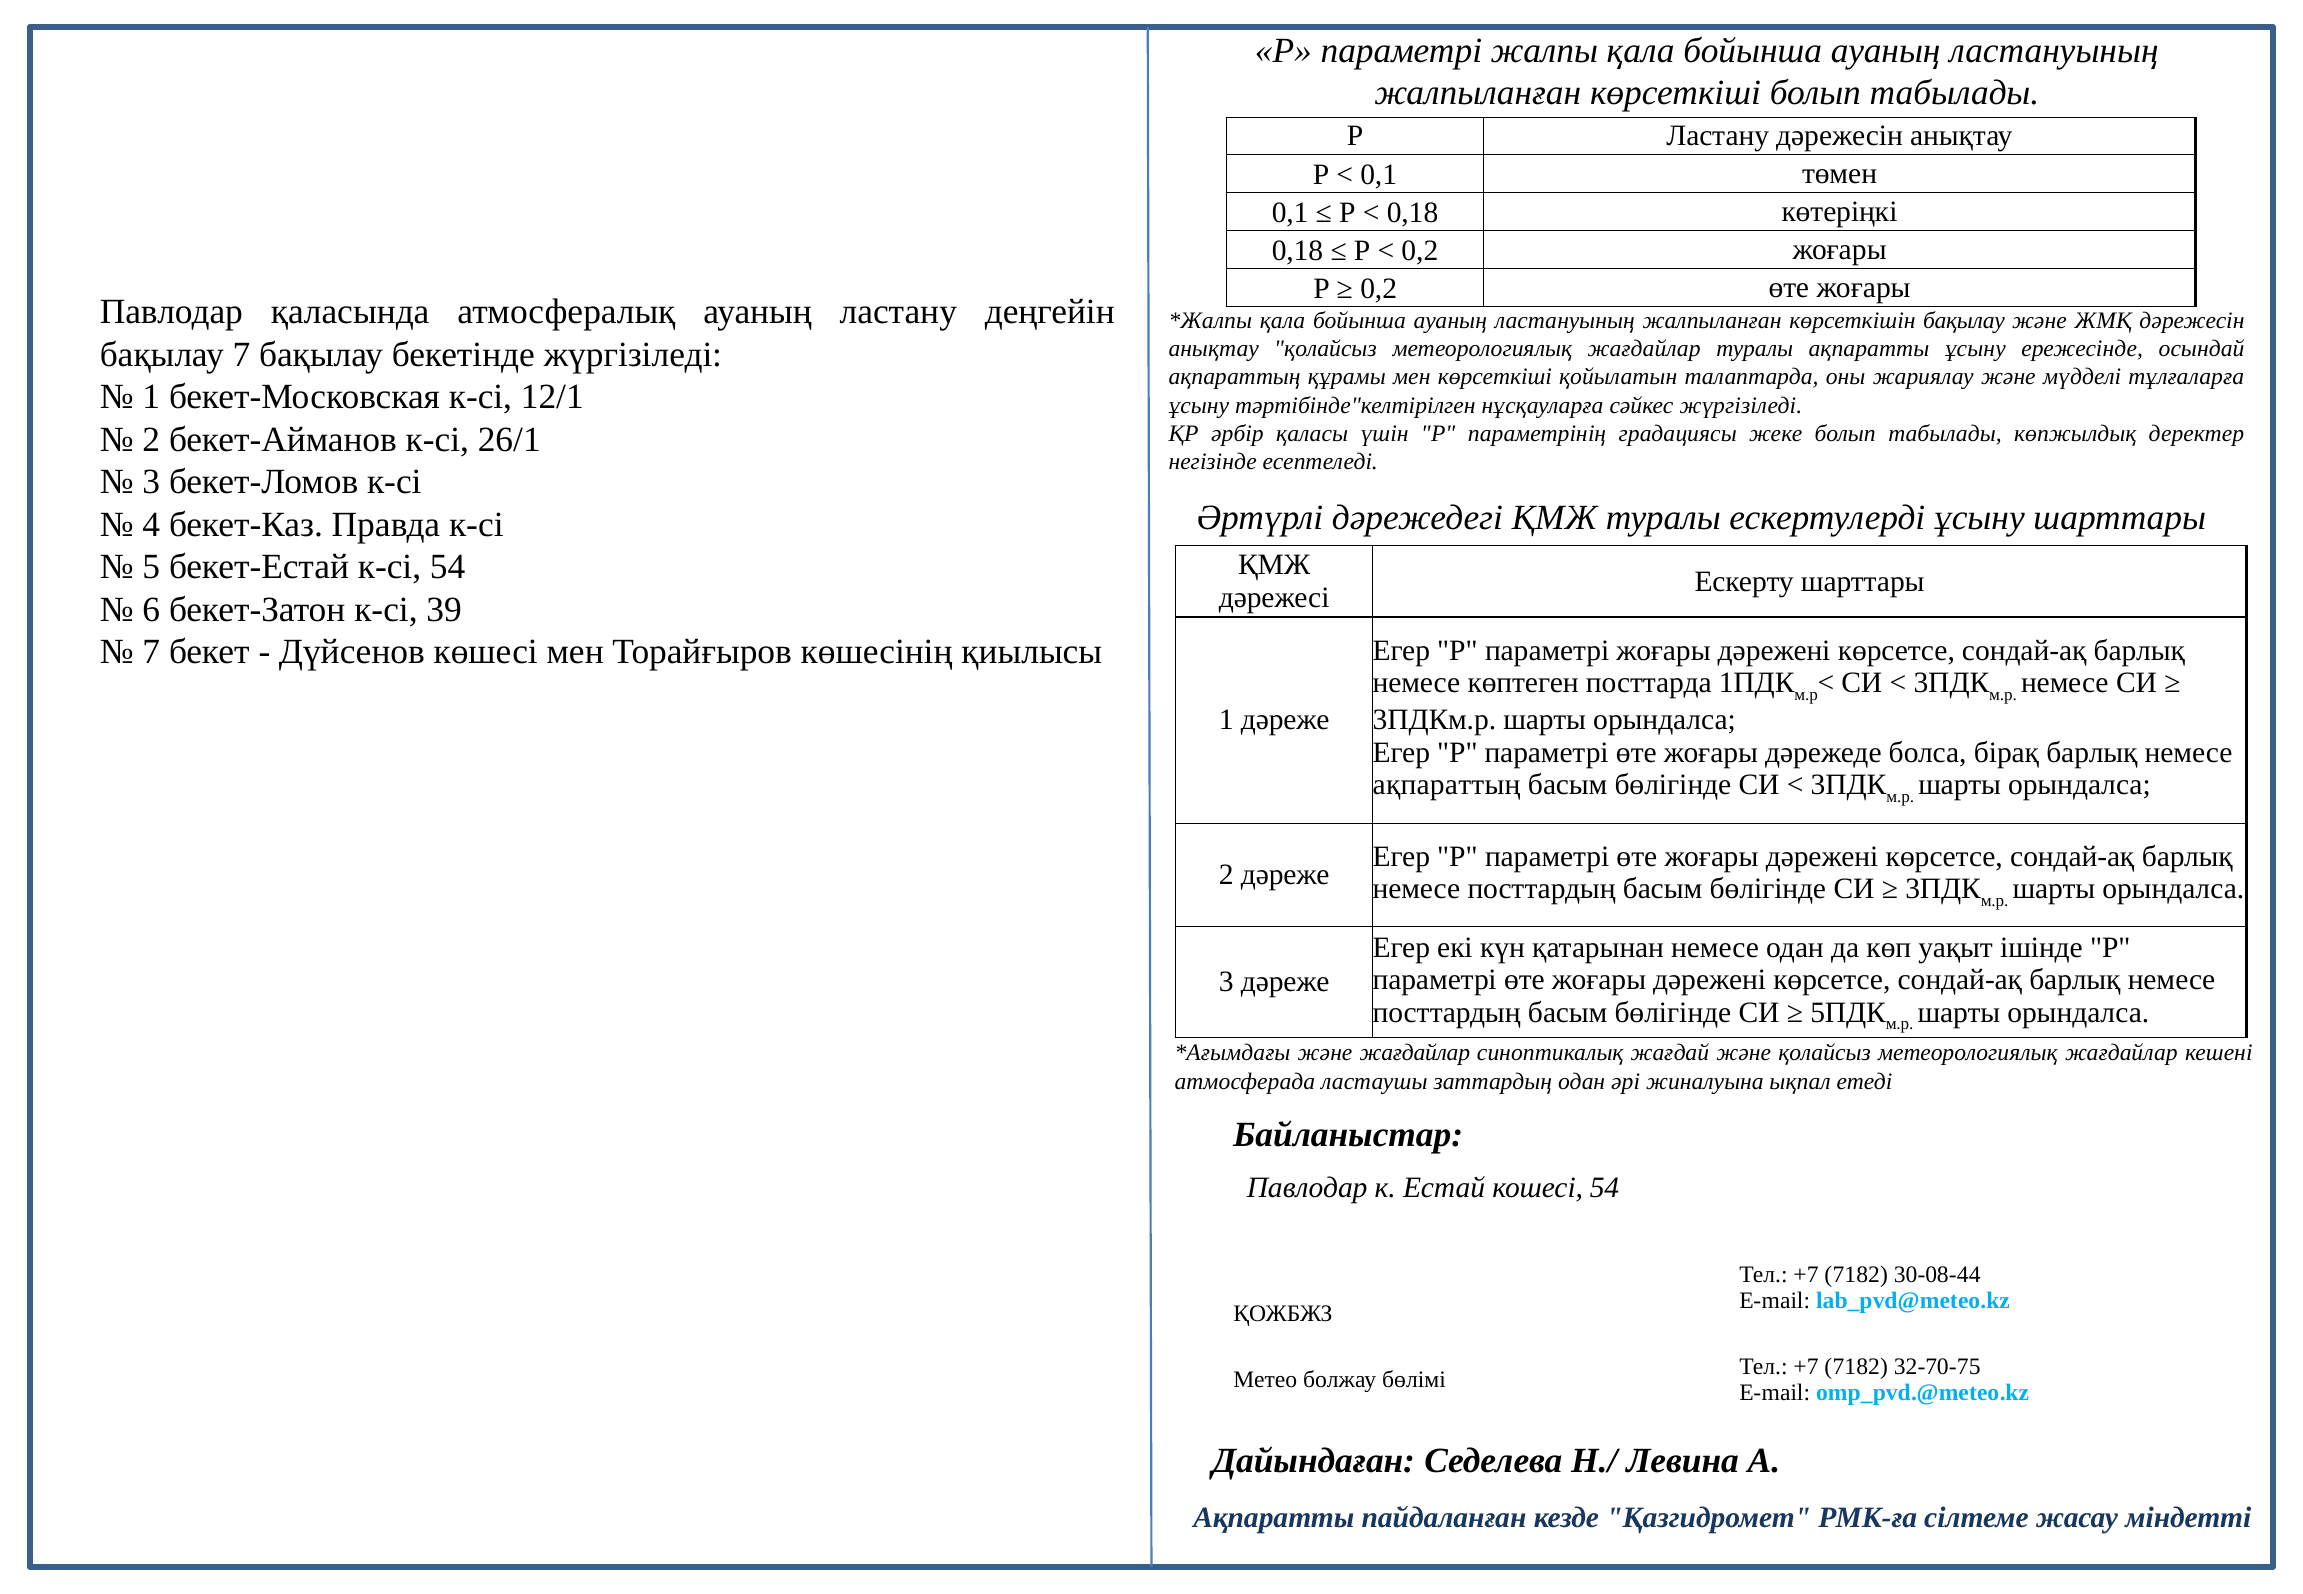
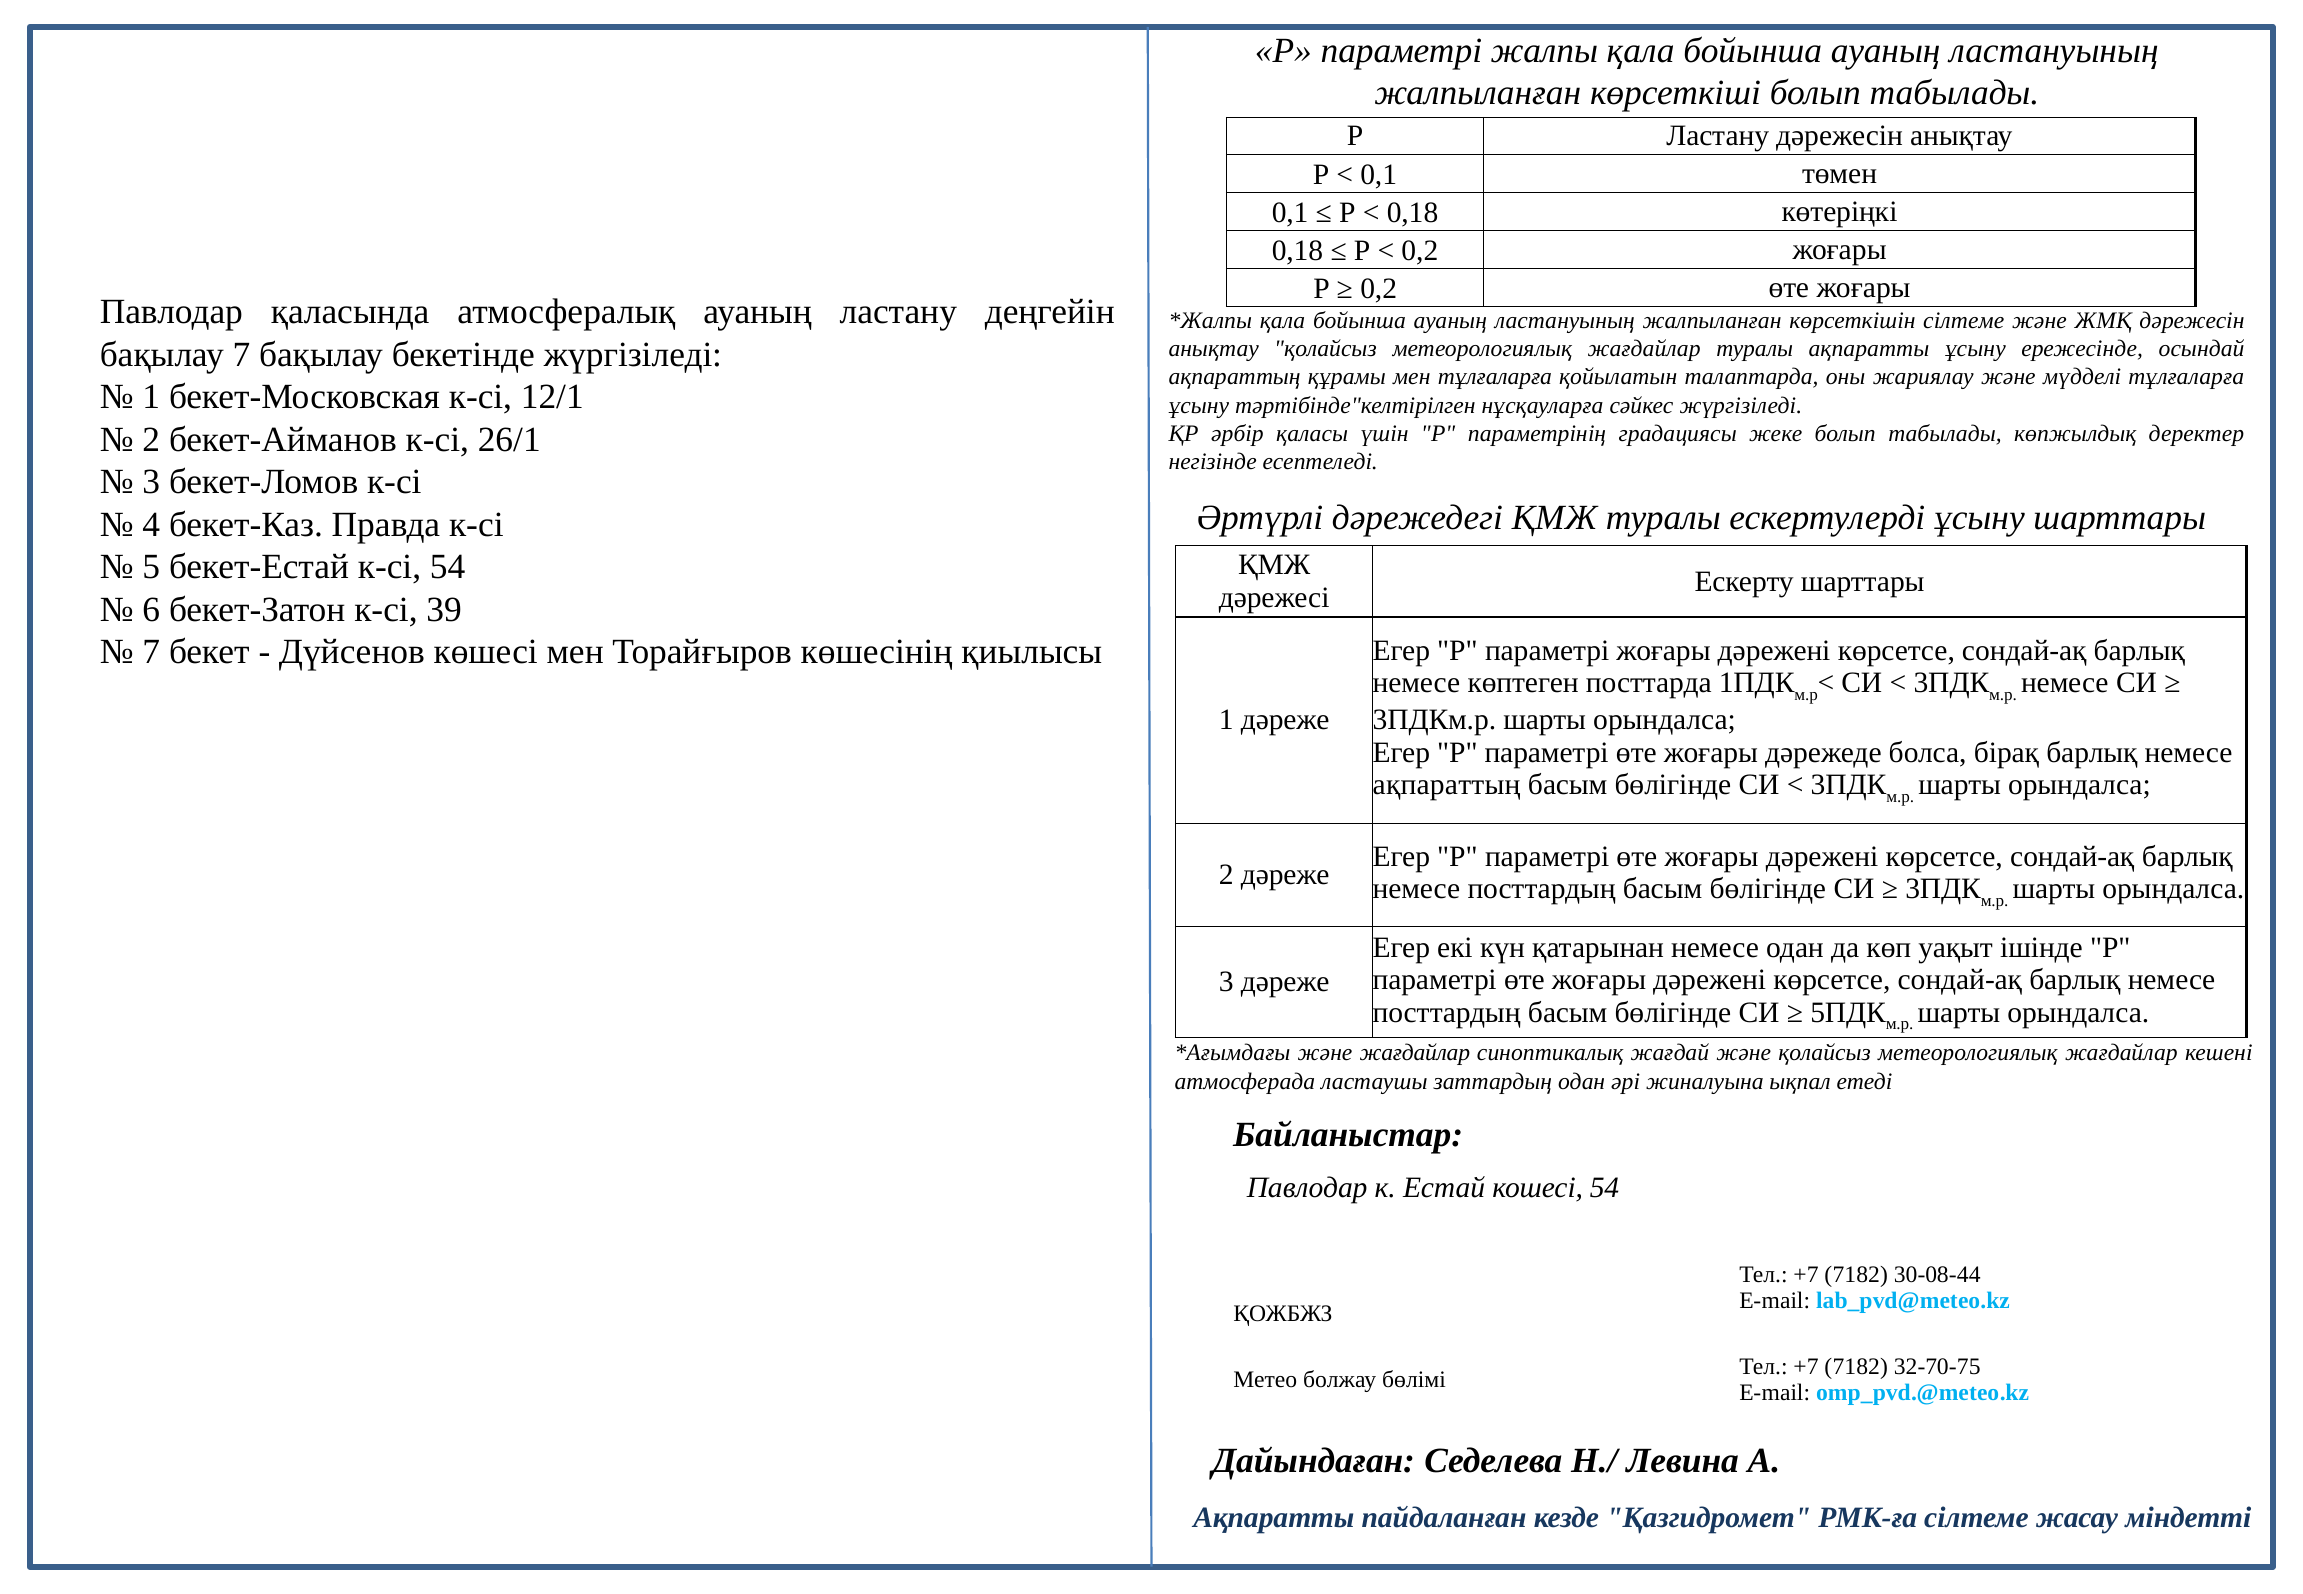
көрсеткішін бақылау: бақылау -> сілтеме (1964, 320)
мен көрсеткіші: көрсеткіші -> тұлғаларға (1495, 377)
